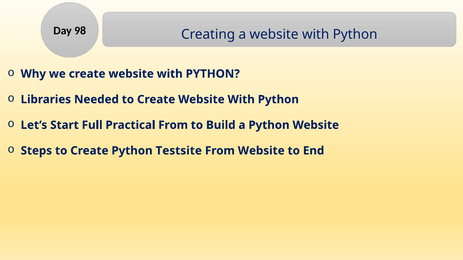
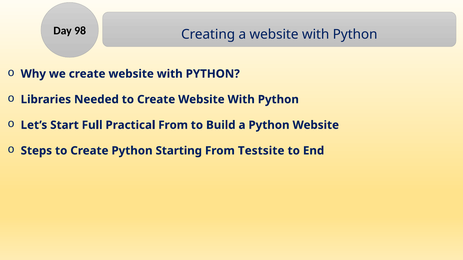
Testsite: Testsite -> Starting (179, 151)
From Website: Website -> Testsite (261, 151)
